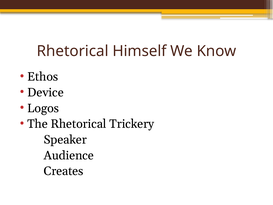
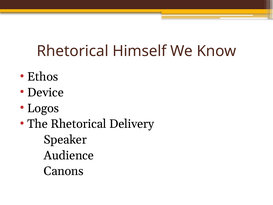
Trickery: Trickery -> Delivery (132, 124)
Creates: Creates -> Canons (64, 171)
